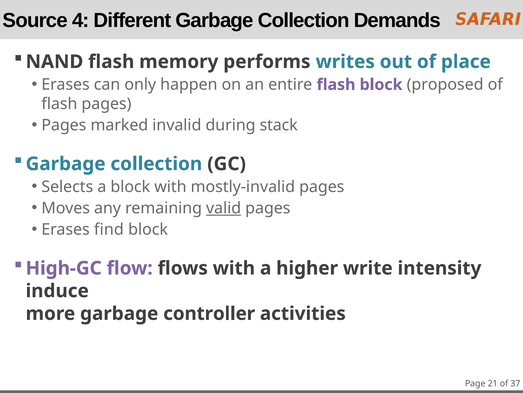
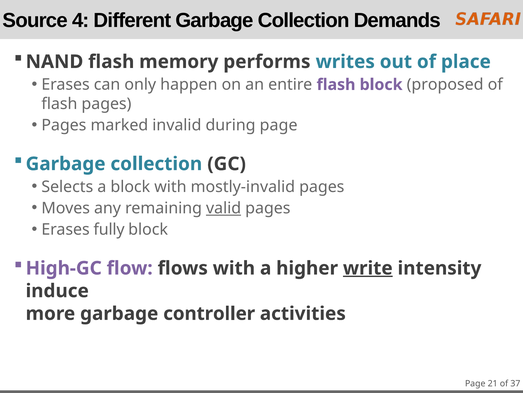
during stack: stack -> page (279, 125)
find: find -> fully (109, 229)
write underline: none -> present (368, 268)
